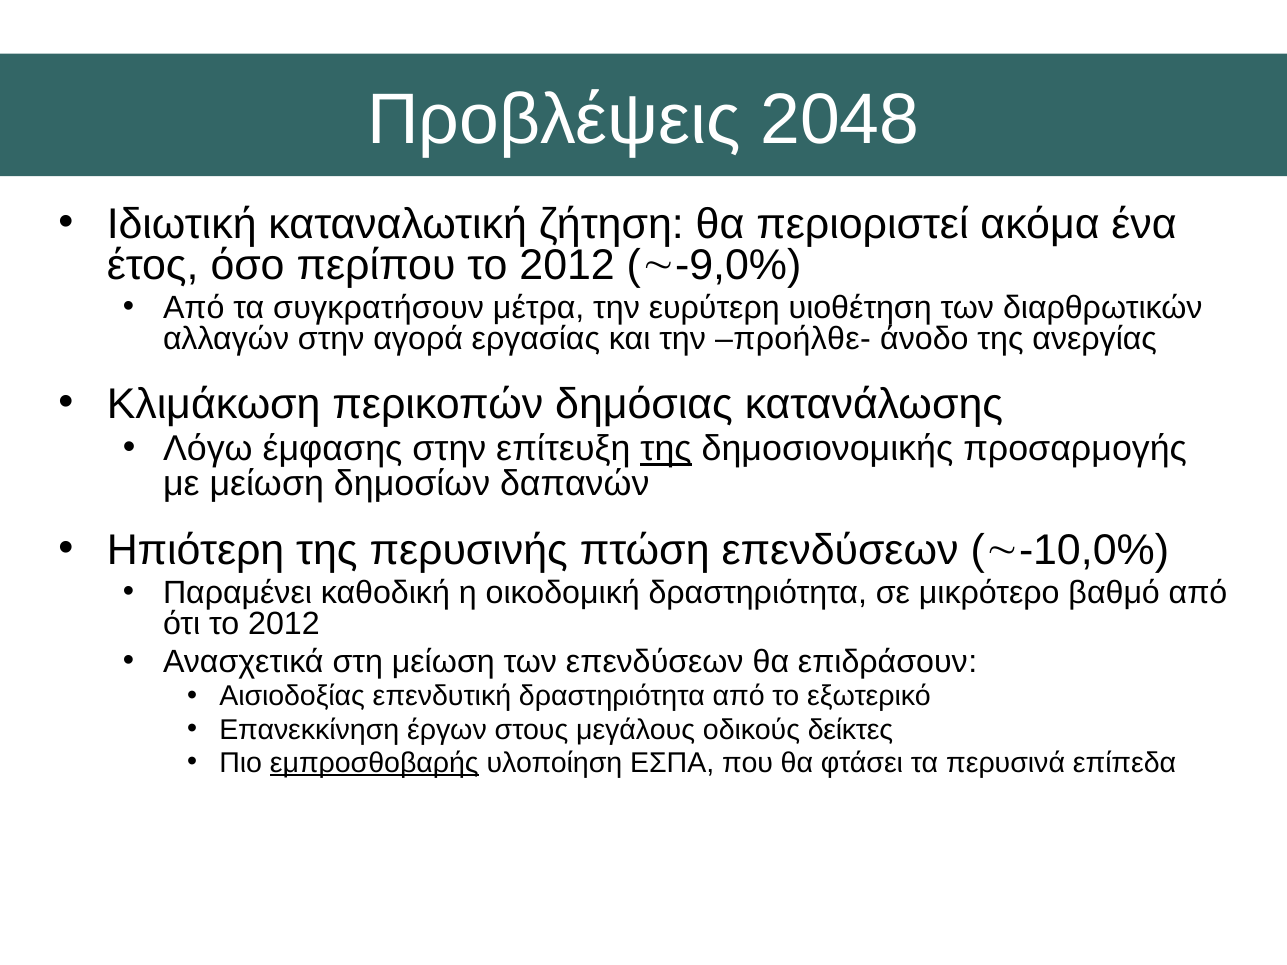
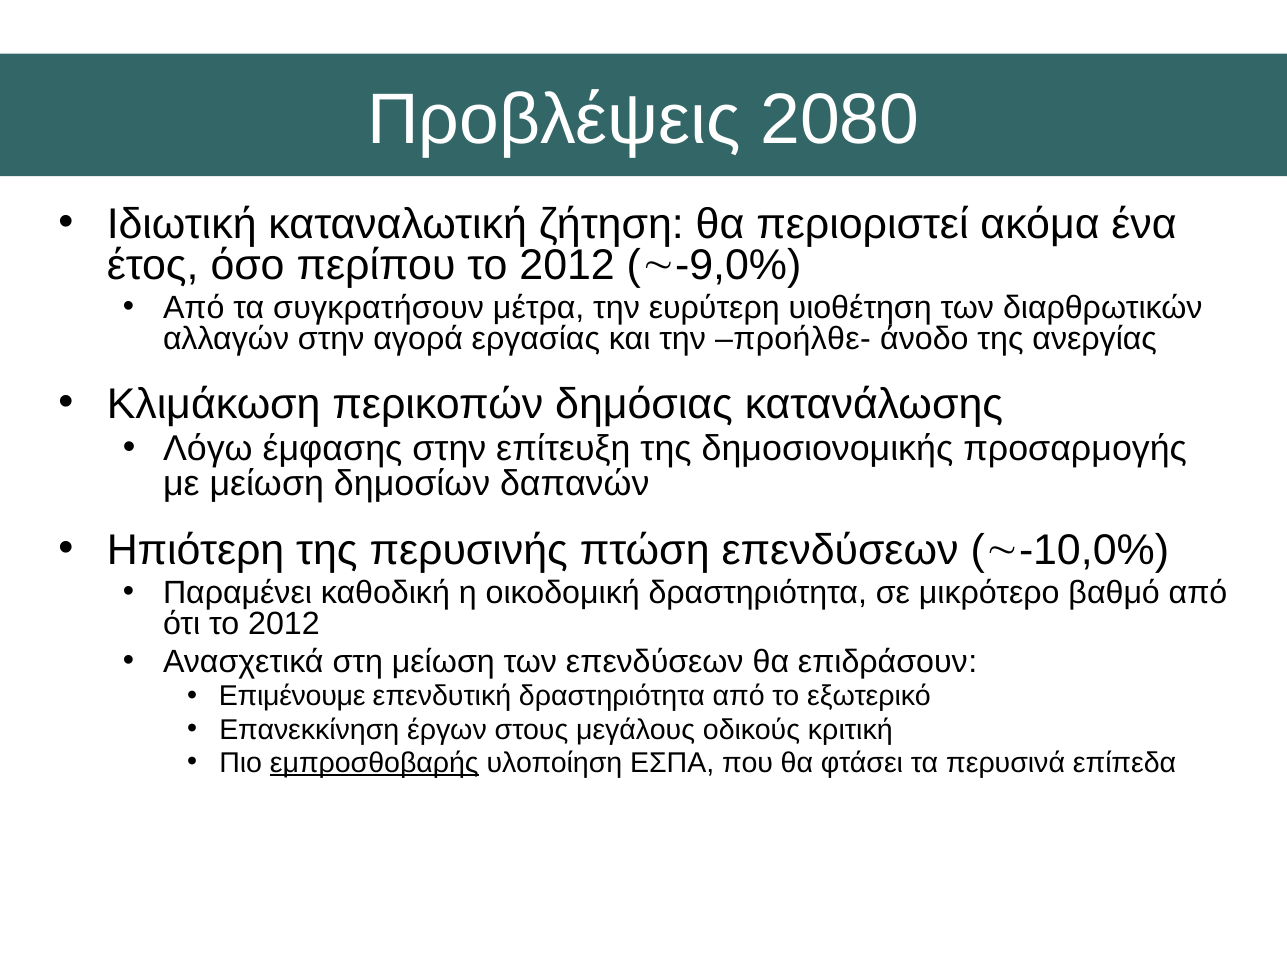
2048: 2048 -> 2080 (840, 120)
της underline: present -> none (666, 449)
Αισιοδοξίας: Αισιοδοξίας -> Επιμένουμε (292, 697)
δείκτες: δείκτες -> κριτική (850, 730)
